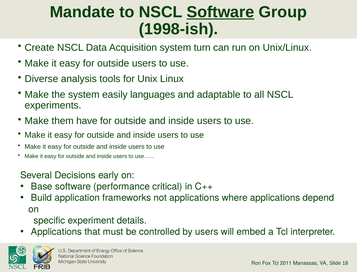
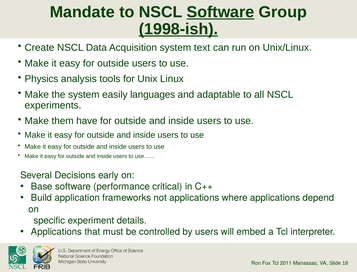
1998-ish underline: none -> present (178, 29)
turn: turn -> text (202, 48)
Diverse: Diverse -> Physics (41, 79)
